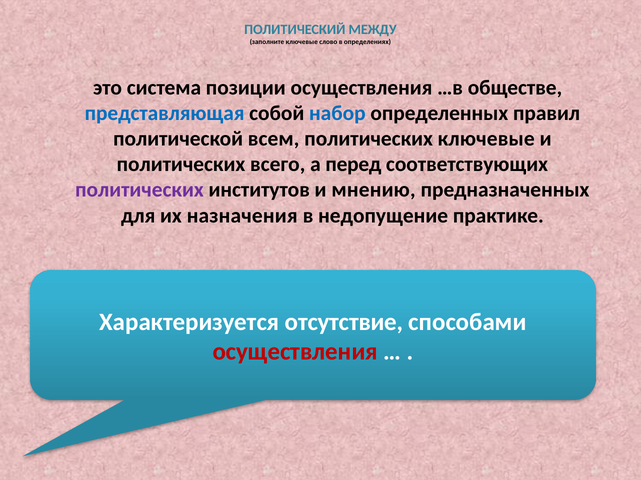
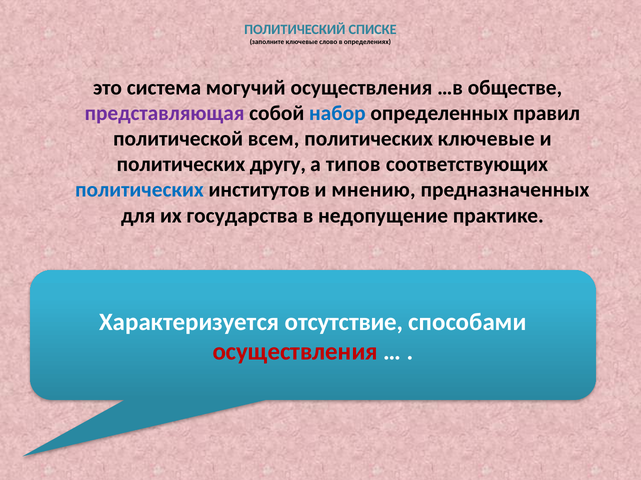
МЕЖДУ: МЕЖДУ -> СПИСКЕ (373, 30)
позиции: позиции -> могучий (246, 88)
представляющая colour: blue -> purple (165, 113)
всего: всего -> другу (278, 165)
перед: перед -> типов (353, 165)
политических colour: purple -> blue (139, 190)
назначения: назначения -> государства (242, 216)
